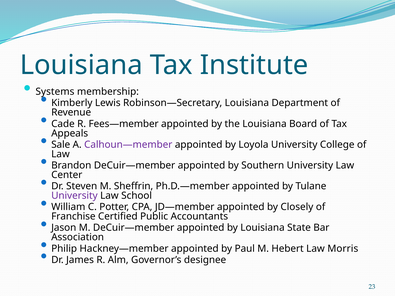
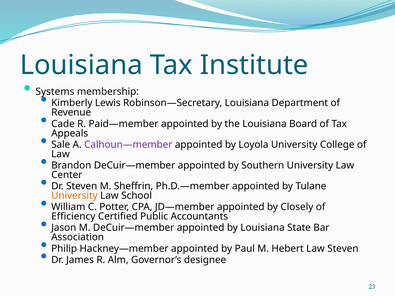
Fees—member: Fees—member -> Paid—member (124, 124)
University colour: purple -> orange (74, 196)
Franchise: Franchise -> Efficiency (73, 217)
Law Morris: Morris -> Steven (343, 249)
